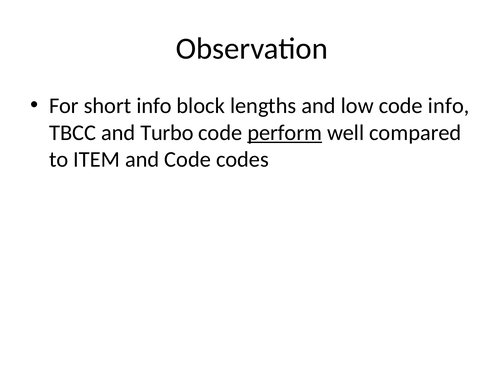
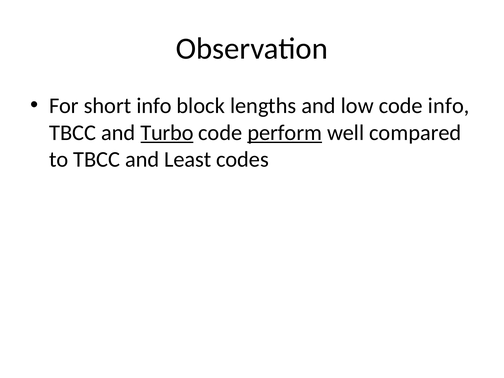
Turbo underline: none -> present (167, 133)
to ITEM: ITEM -> TBCC (97, 160)
and Code: Code -> Least (188, 160)
